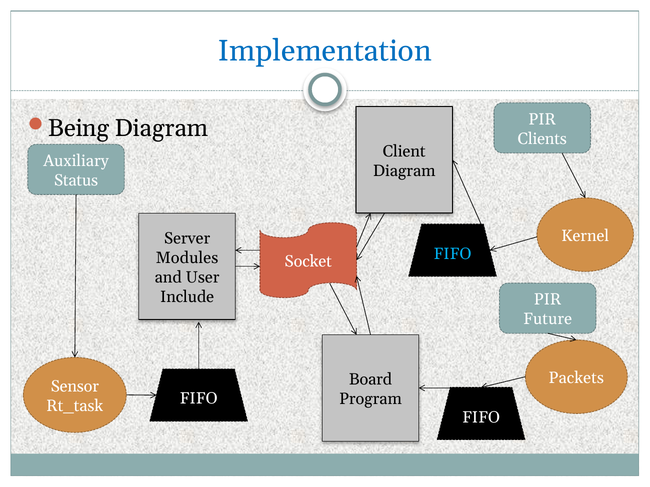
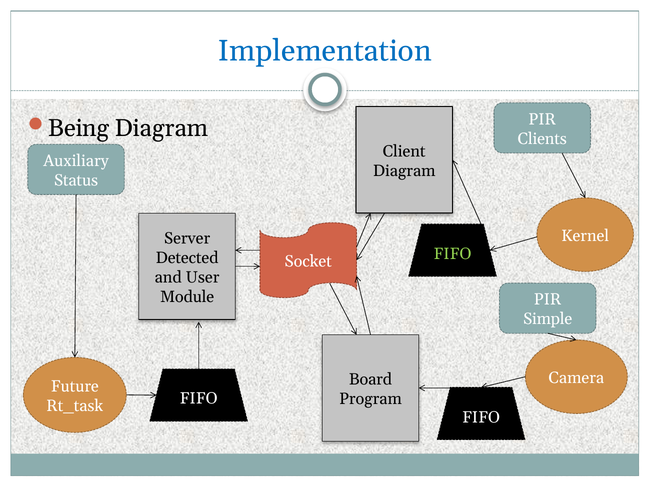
FIFO colour: light blue -> light green (453, 254)
Modules: Modules -> Detected (187, 258)
Include: Include -> Module (187, 297)
Future: Future -> Simple (548, 319)
Packets: Packets -> Camera (576, 378)
Sensor: Sensor -> Future (75, 387)
